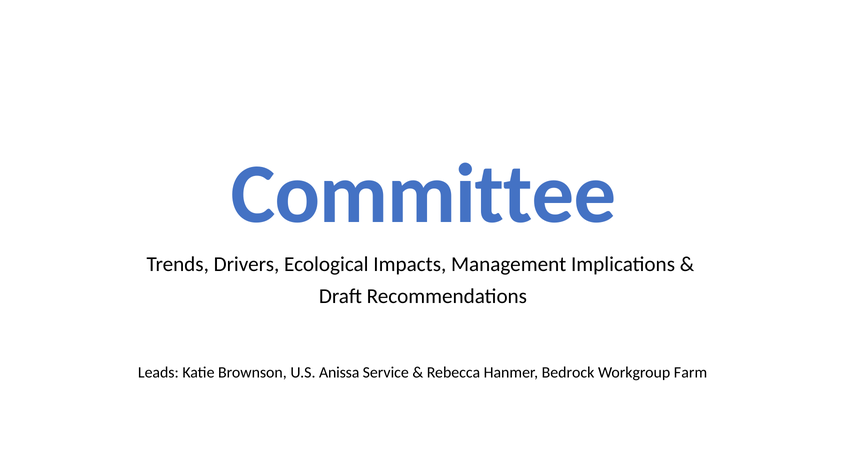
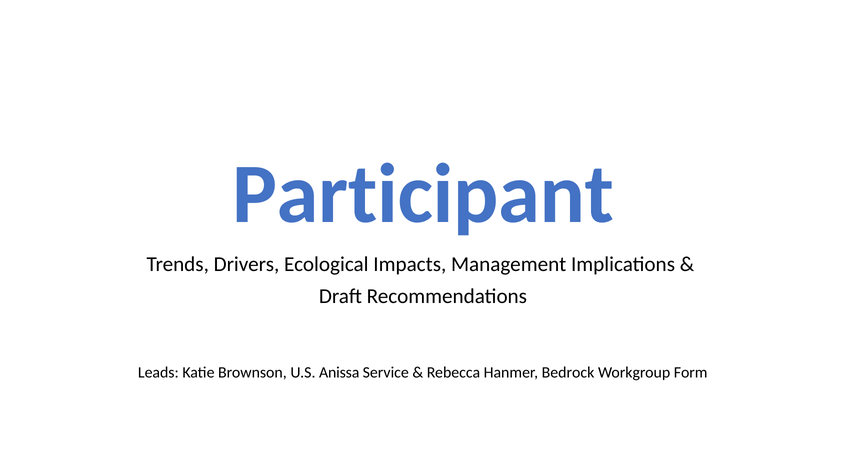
Committee: Committee -> Participant (423, 194)
Farm: Farm -> Form (691, 372)
